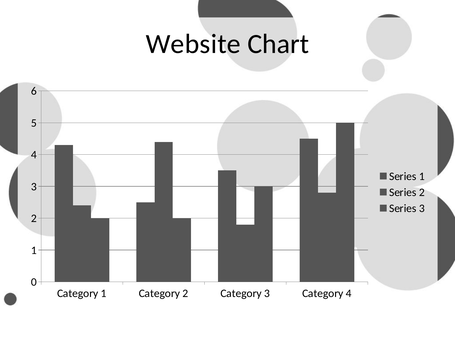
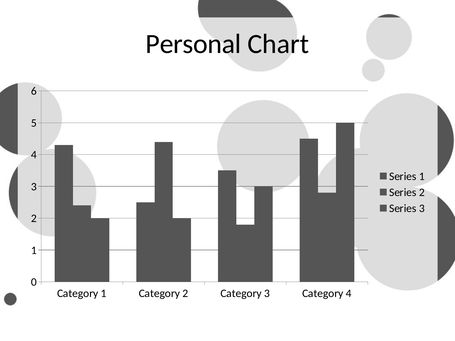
Website: Website -> Personal (193, 44)
